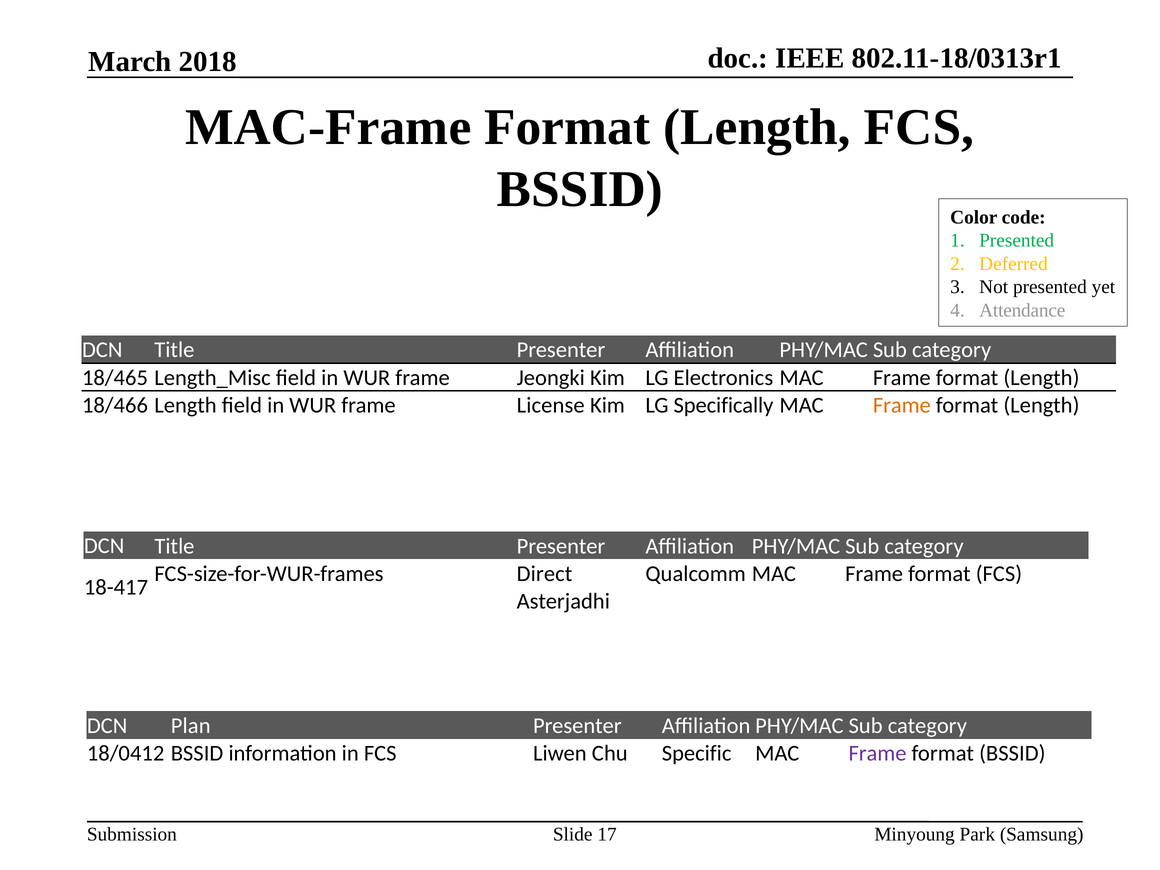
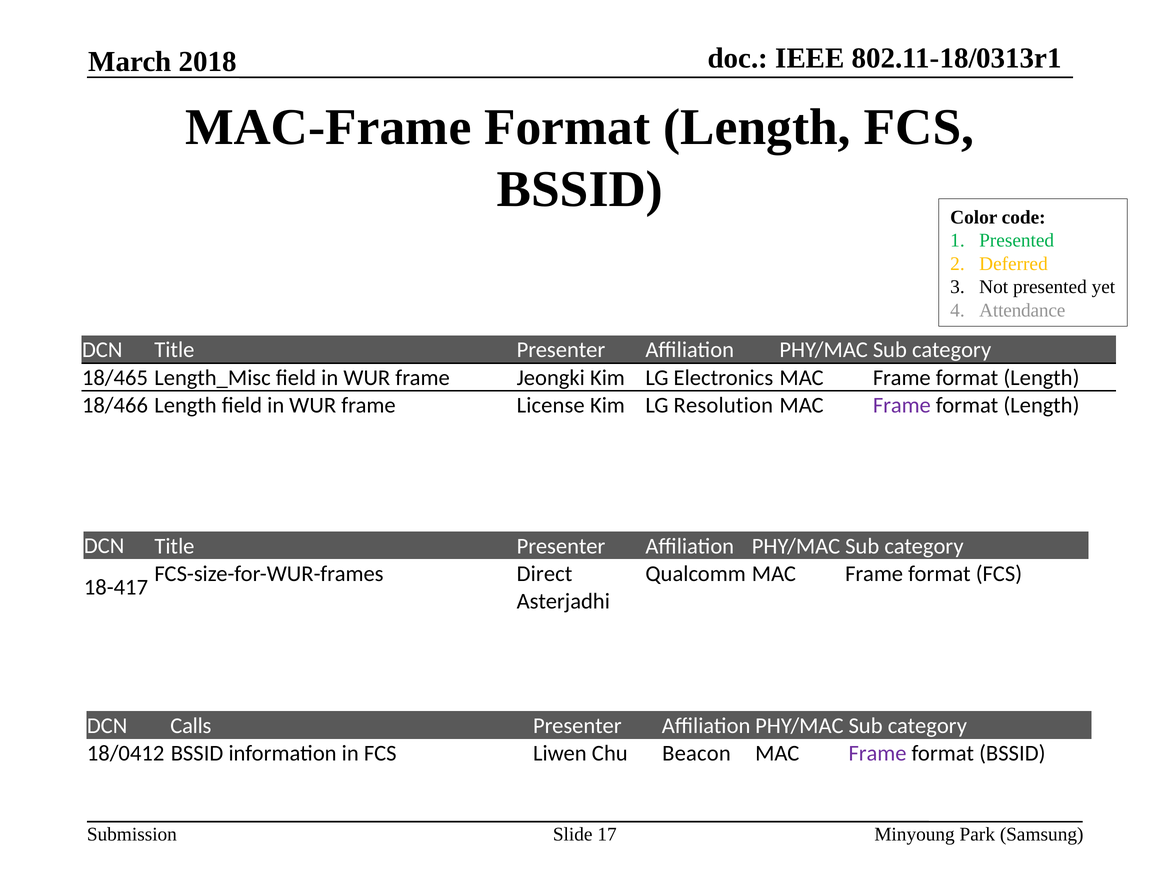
Specifically: Specifically -> Resolution (723, 405)
Frame colour: orange -> purple (902, 405)
Plan: Plan -> Calls (191, 726)
Specific: Specific -> Beacon (696, 753)
